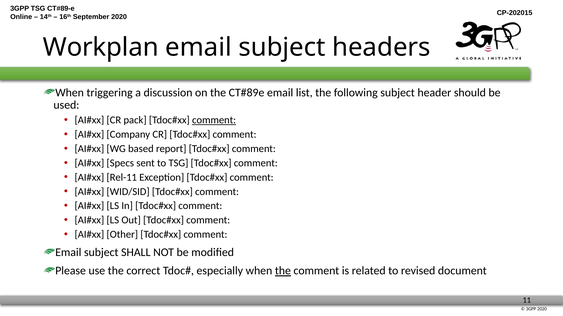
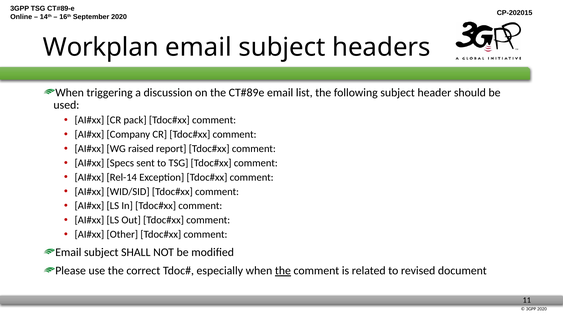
comment underline: present -> none (214, 120)
based: based -> raised (141, 149)
Rel-11: Rel-11 -> Rel-14 (122, 178)
